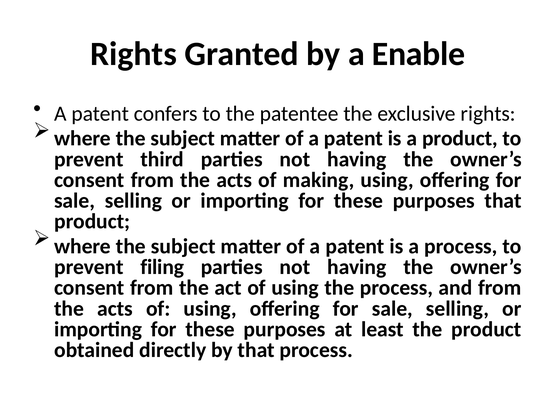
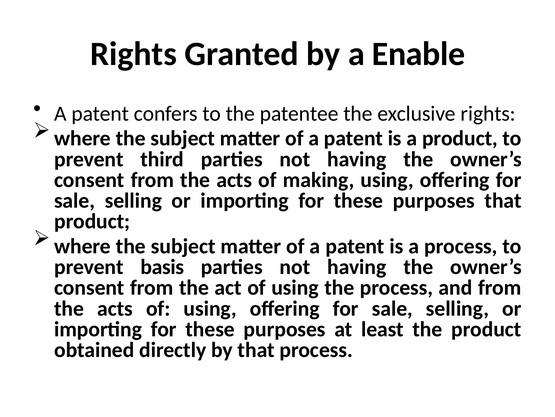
filing: filing -> basis (162, 267)
